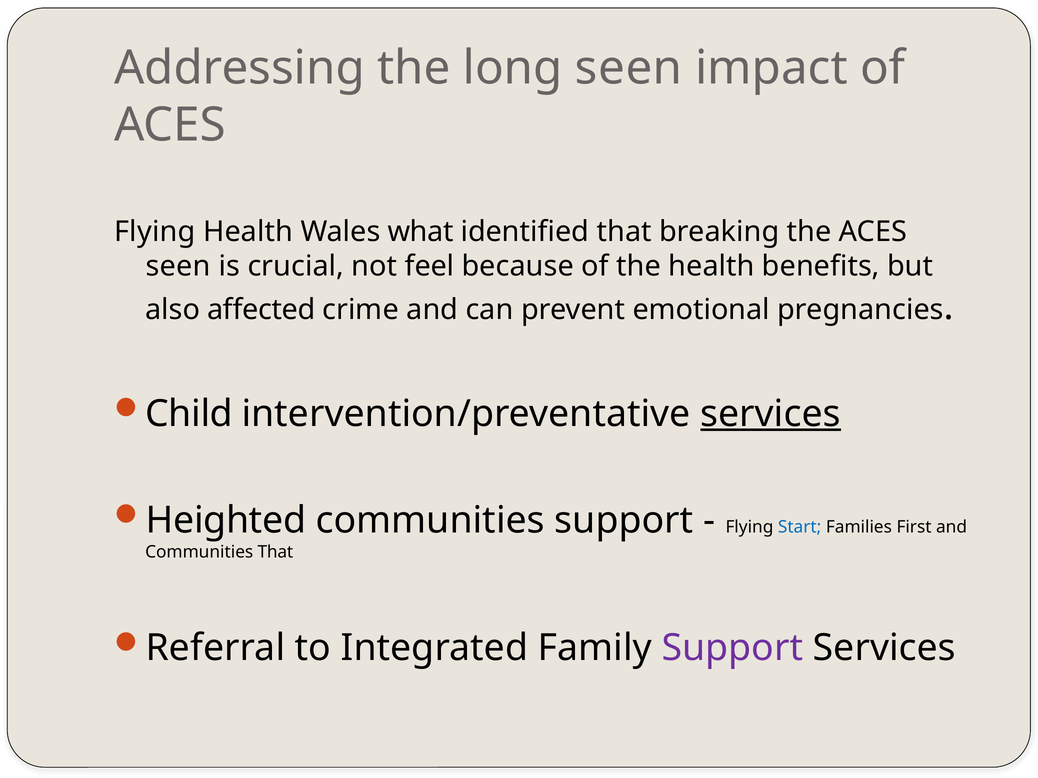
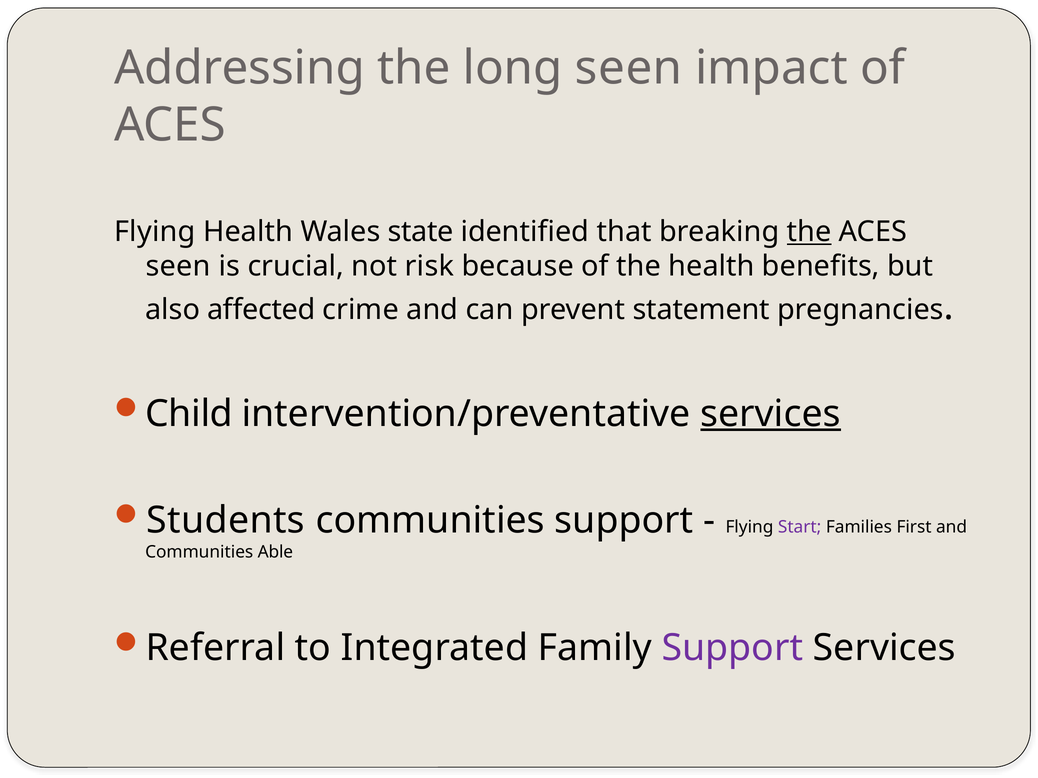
what: what -> state (421, 232)
the underline: none -> present (809, 232)
feel: feel -> risk (429, 267)
emotional: emotional -> statement (701, 310)
Heighted: Heighted -> Students (226, 521)
Start colour: blue -> purple (800, 527)
Communities That: That -> Able (275, 552)
